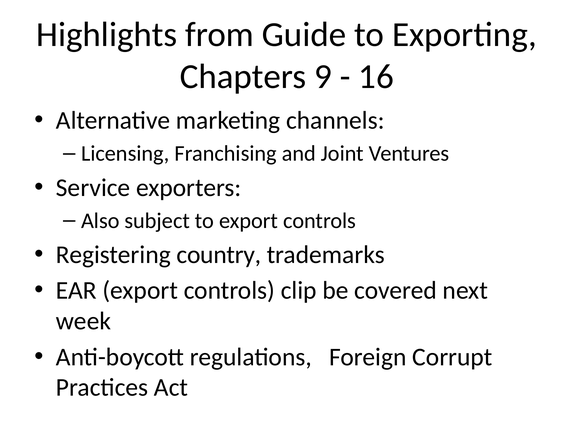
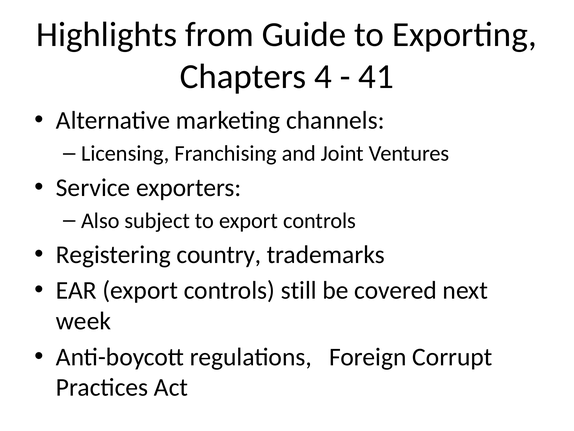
9: 9 -> 4 (323, 77)
16: 16 -> 41 (376, 77)
clip: clip -> still (299, 290)
